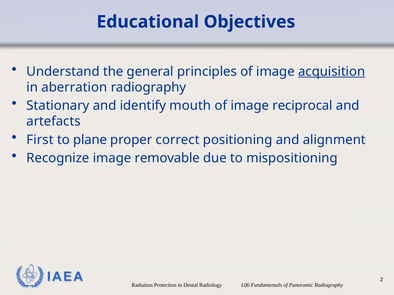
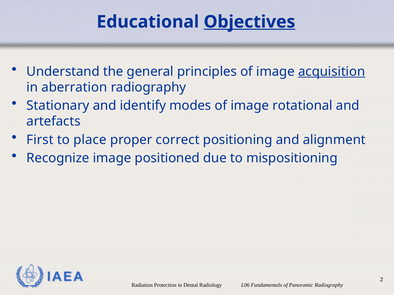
Objectives underline: none -> present (249, 22)
mouth: mouth -> modes (190, 106)
reciprocal: reciprocal -> rotational (303, 106)
plane: plane -> place (90, 140)
removable: removable -> positioned (167, 158)
